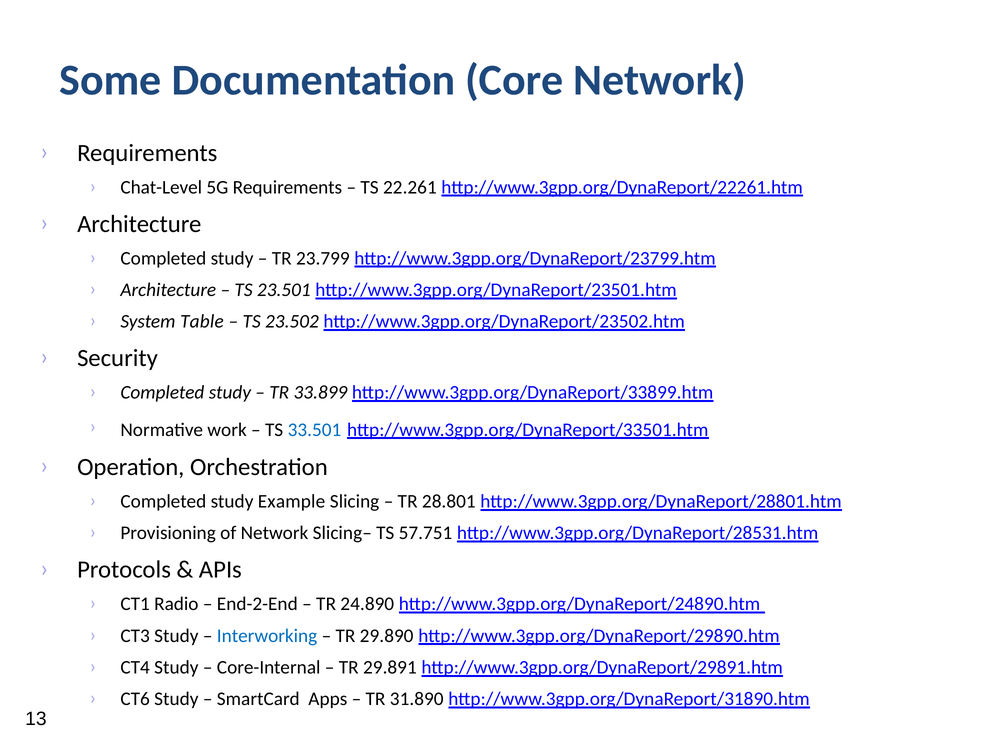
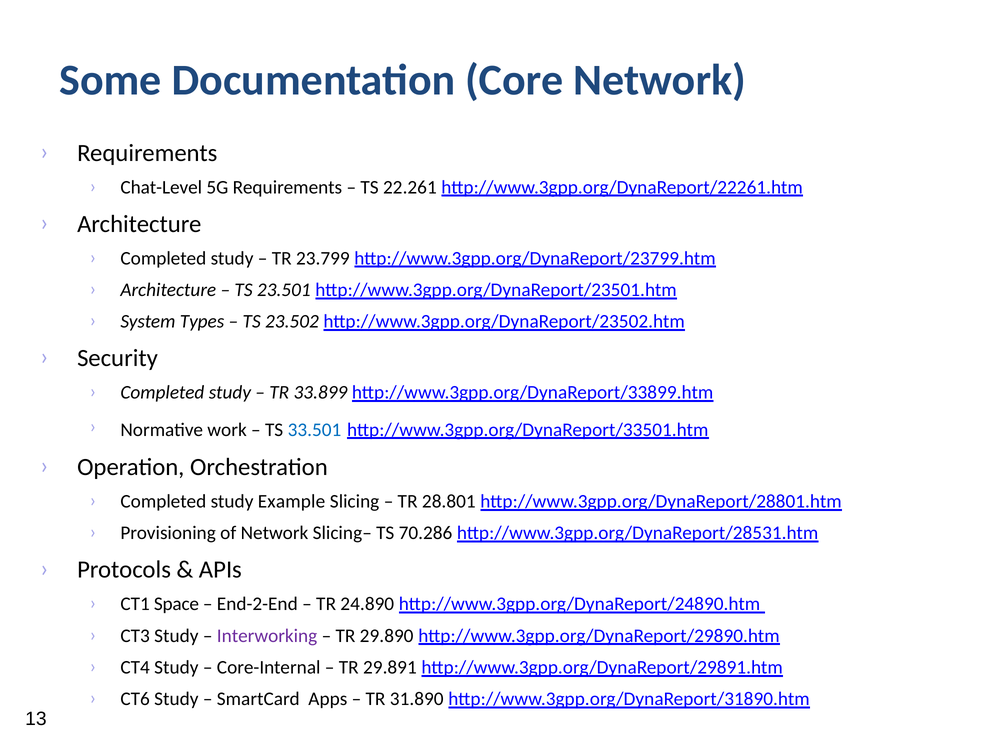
Table: Table -> Types (202, 322)
57.751: 57.751 -> 70.286 (426, 533)
Radio: Radio -> Space (176, 604)
Interworking colour: blue -> purple (267, 636)
